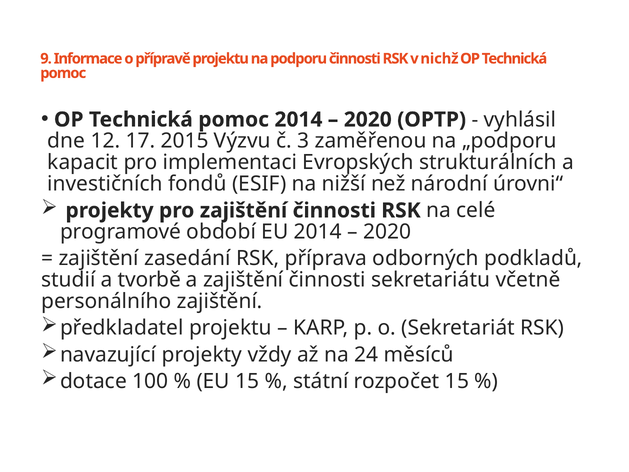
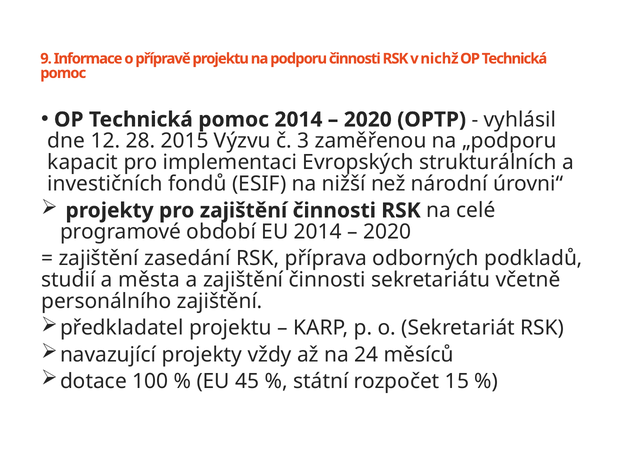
17: 17 -> 28 (140, 141)
tvorbě: tvorbě -> města (149, 280)
EU 15: 15 -> 45 (247, 381)
